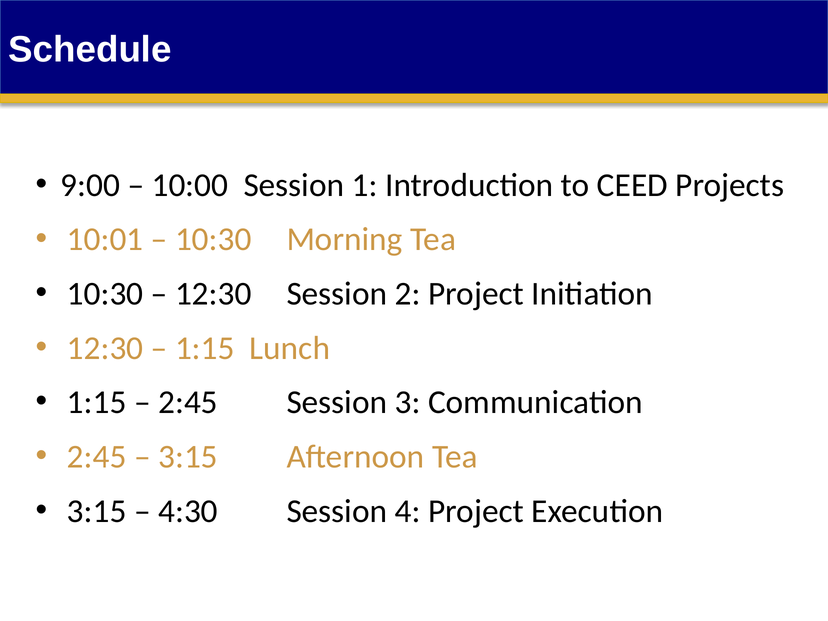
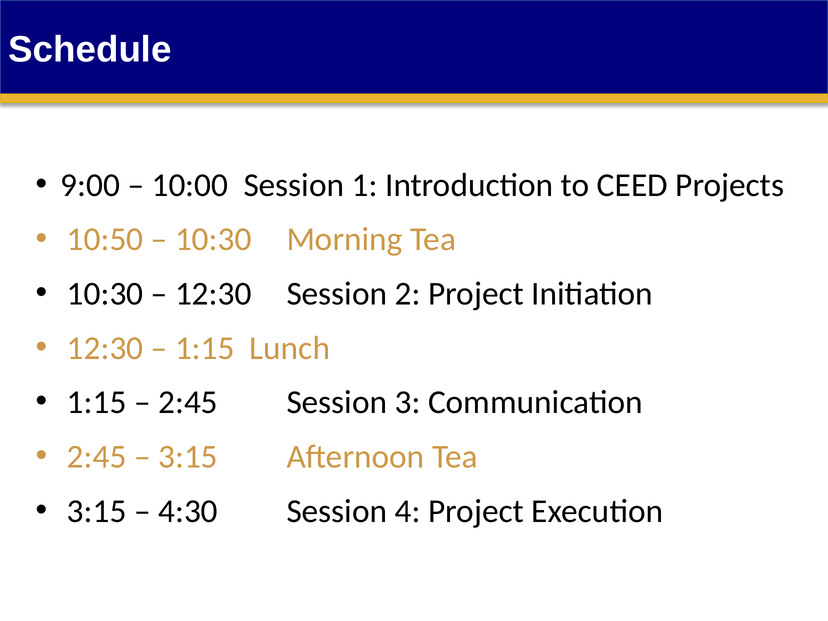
10:01: 10:01 -> 10:50 (105, 239)
